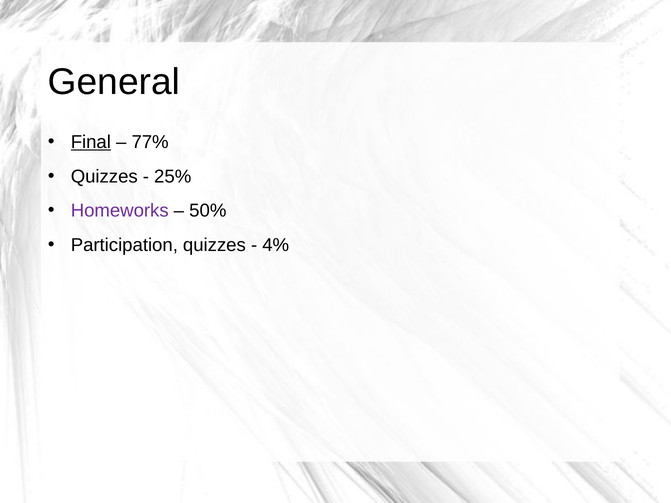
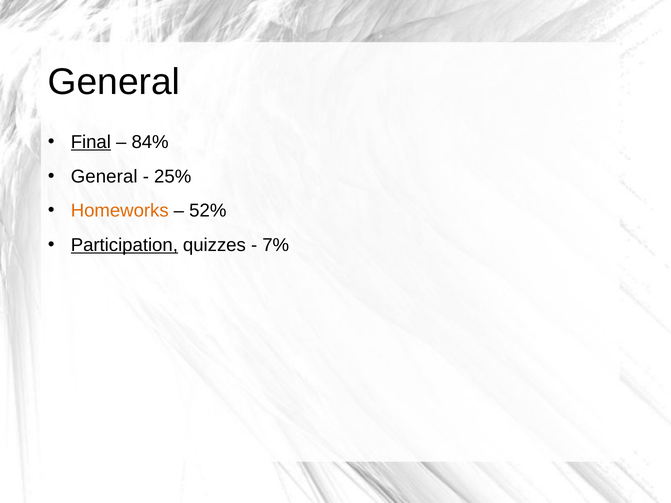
77%: 77% -> 84% (150, 142)
Quizzes: Quizzes -> General (104, 176)
Homeworks colour: purple -> orange (120, 211)
50%: 50% -> 52% (208, 211)
Participation underline: none -> present (124, 245)
4%: 4% -> 7% (276, 245)
